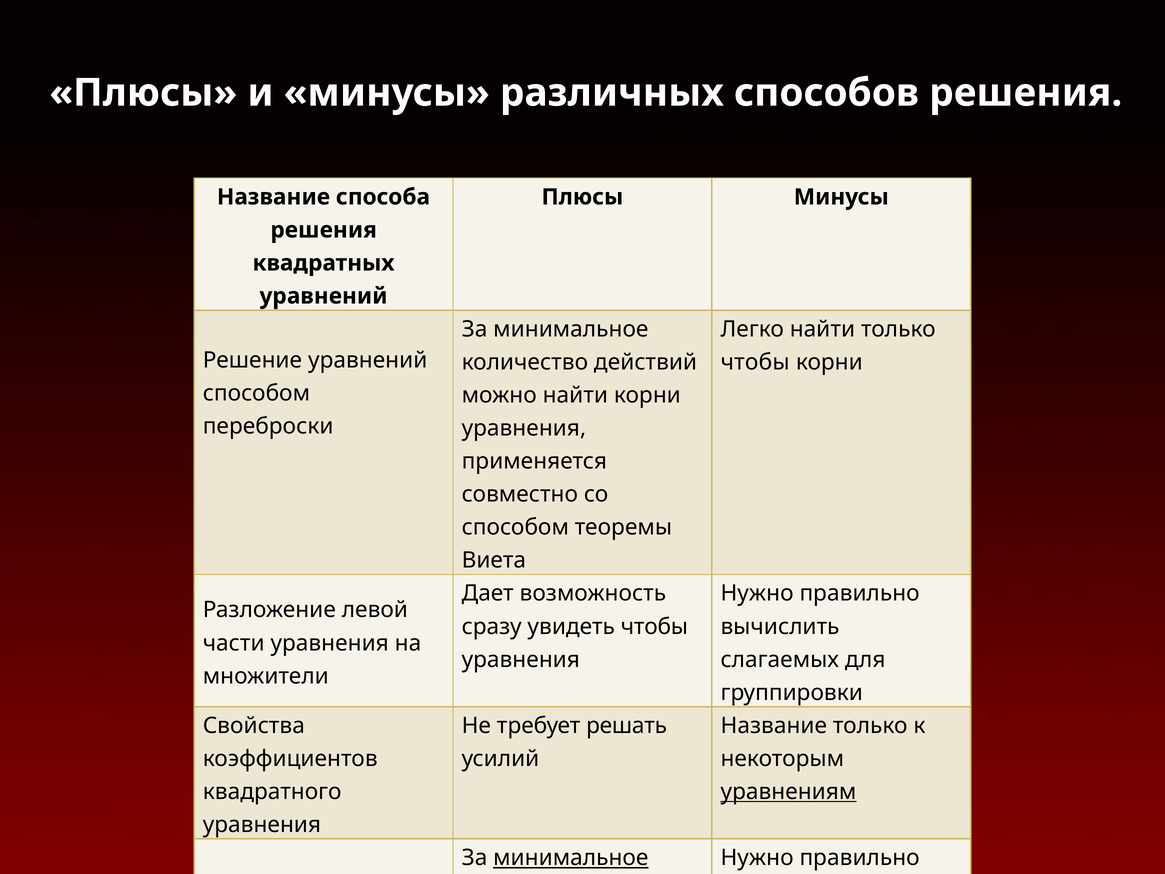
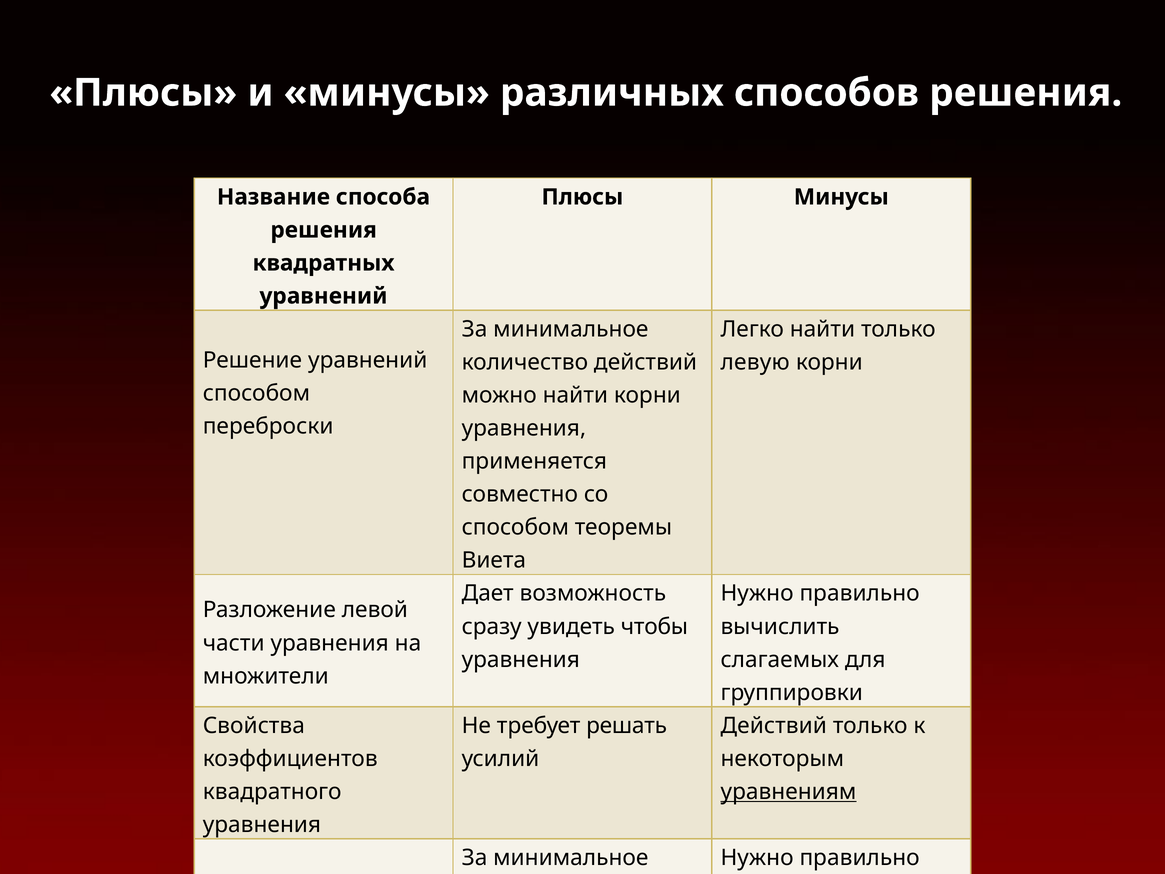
чтобы: чтобы -> левую (755, 362)
Название: Название -> Действий (774, 725)
минимальное underline: present -> none (571, 858)
